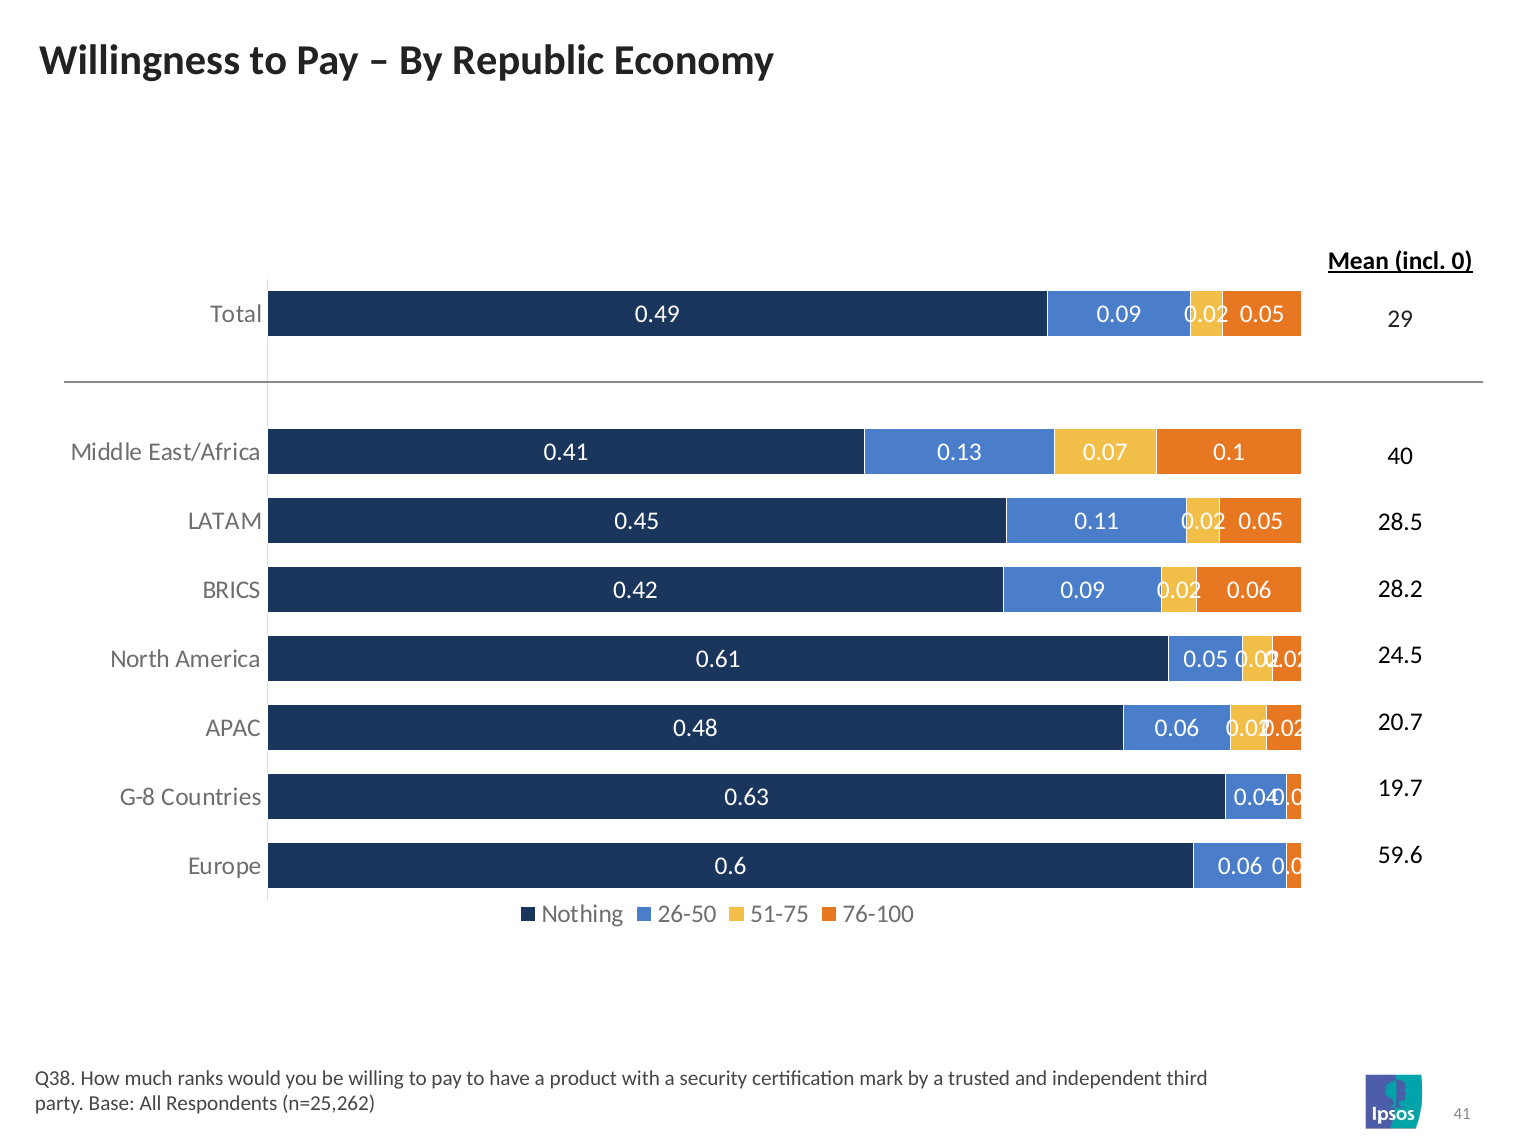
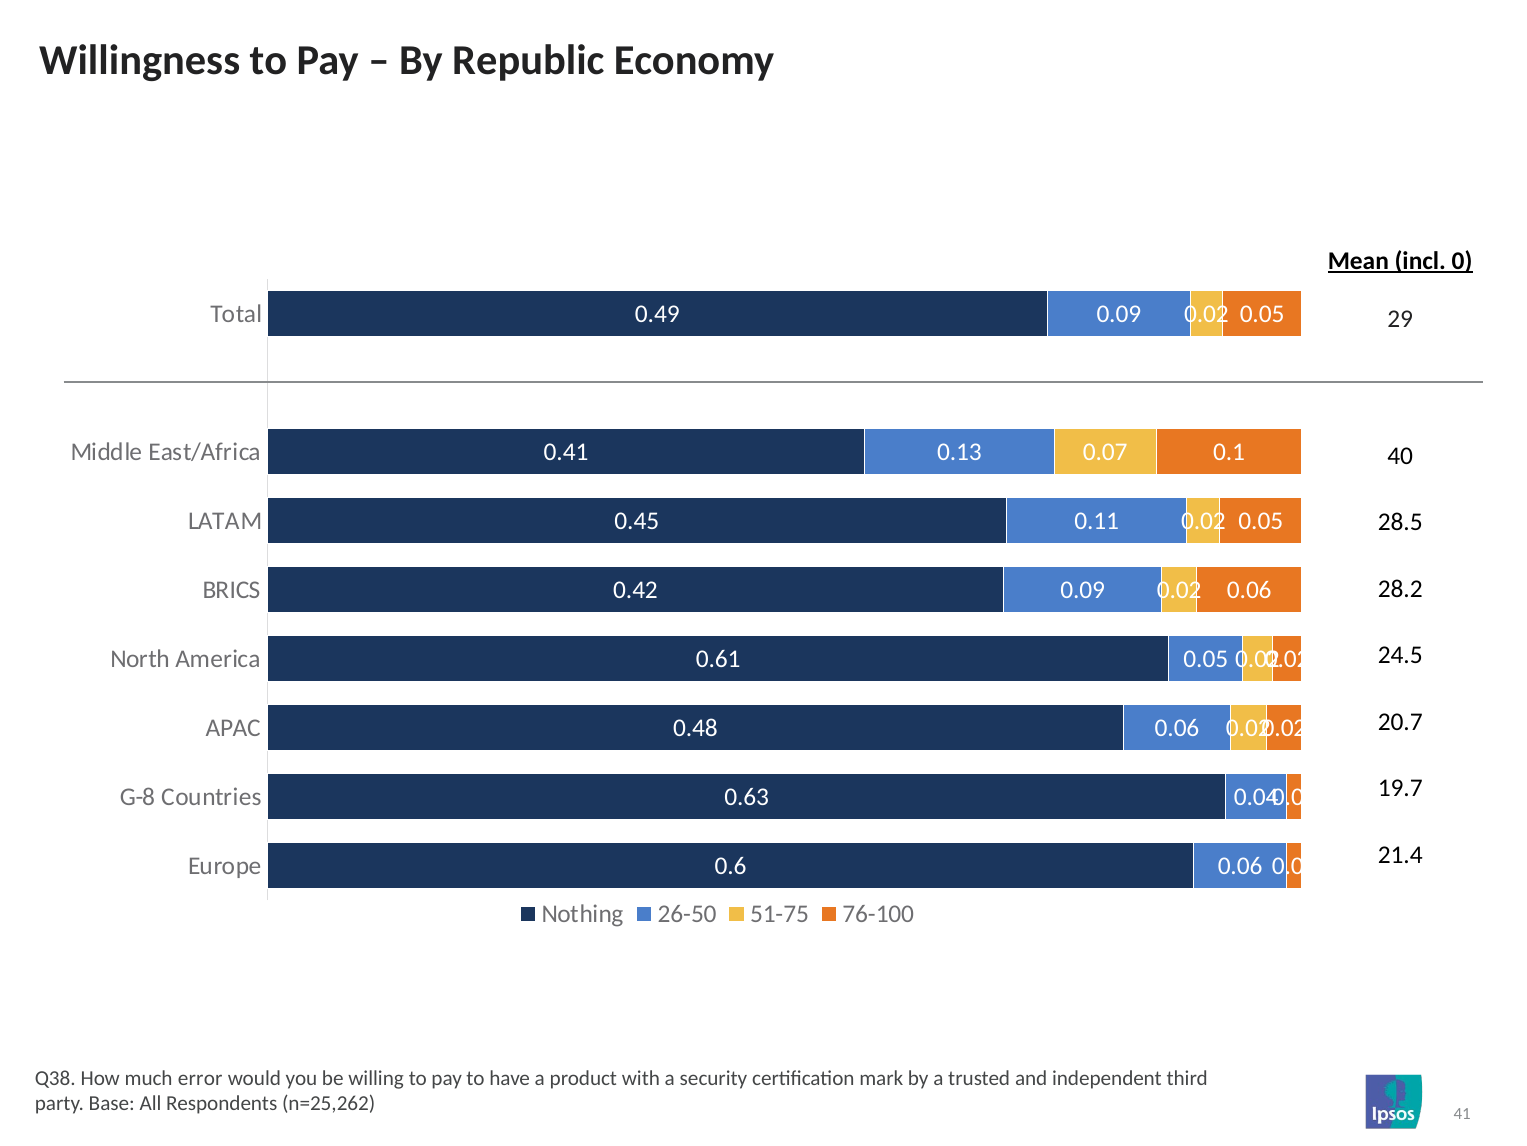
59.6: 59.6 -> 21.4 (1400, 854)
ranks: ranks -> error (200, 1078)
